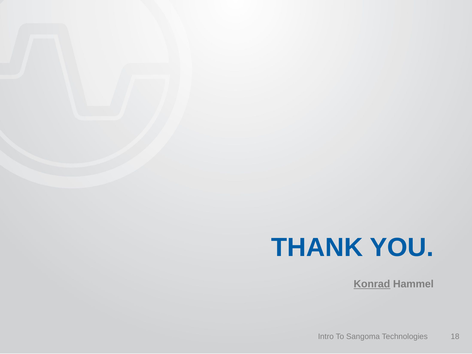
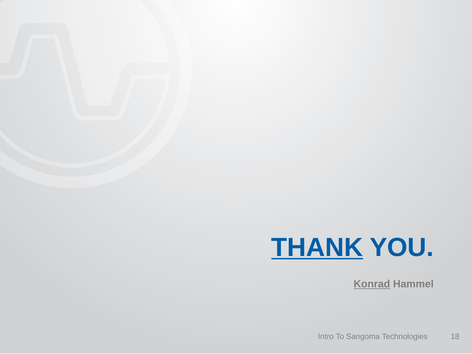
THANK underline: none -> present (317, 247)
